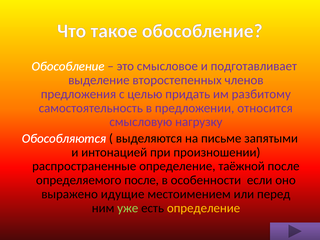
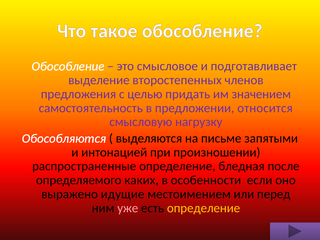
разбитому: разбитому -> значением (261, 94)
таёжной: таёжной -> бледная (242, 166)
определяемого после: после -> каких (142, 180)
уже colour: light green -> pink (128, 208)
